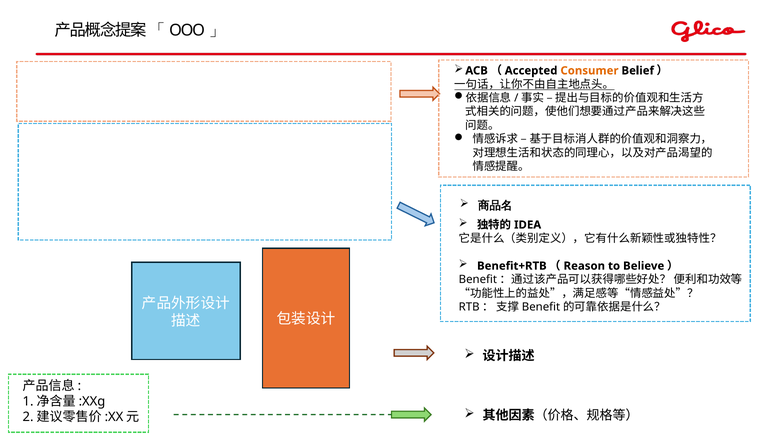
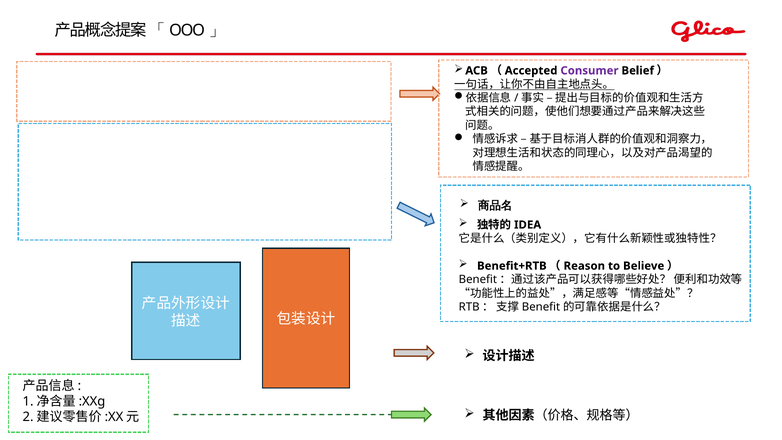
Consumer colour: orange -> purple (589, 71)
